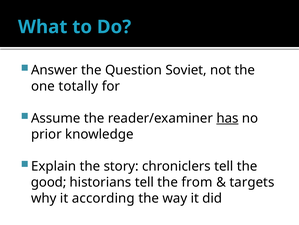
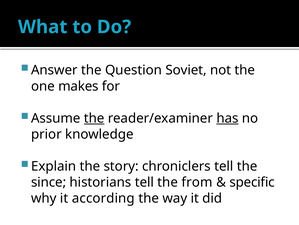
totally: totally -> makes (78, 86)
the underline: none -> present (94, 118)
good: good -> since (49, 182)
targets: targets -> specific (252, 182)
